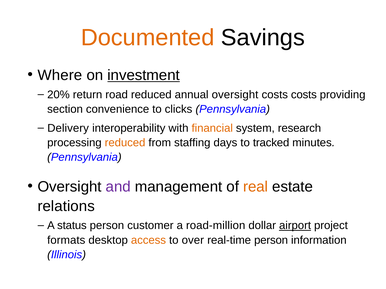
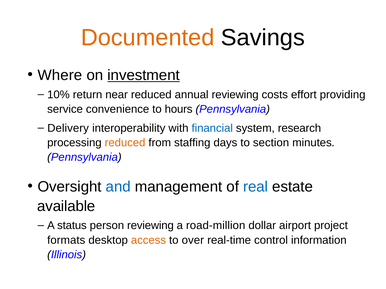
20%: 20% -> 10% (58, 95)
road: road -> near (117, 95)
annual oversight: oversight -> reviewing (235, 95)
costs costs: costs -> effort (304, 95)
section: section -> service (65, 109)
clicks: clicks -> hours (179, 109)
financial colour: orange -> blue (212, 128)
tracked: tracked -> section (271, 143)
and colour: purple -> blue (118, 187)
real colour: orange -> blue (256, 187)
relations: relations -> available (66, 206)
person customer: customer -> reviewing (150, 226)
airport underline: present -> none (295, 226)
real-time person: person -> control (271, 240)
